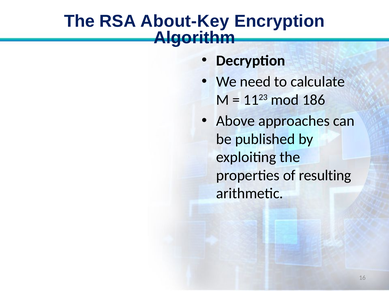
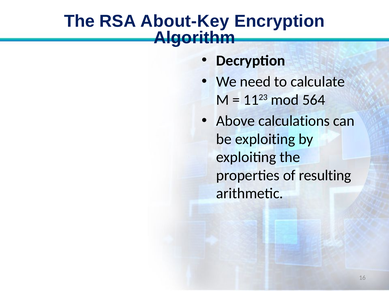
186: 186 -> 564 (314, 100)
approaches: approaches -> calculations (294, 121)
be published: published -> exploiting (265, 139)
